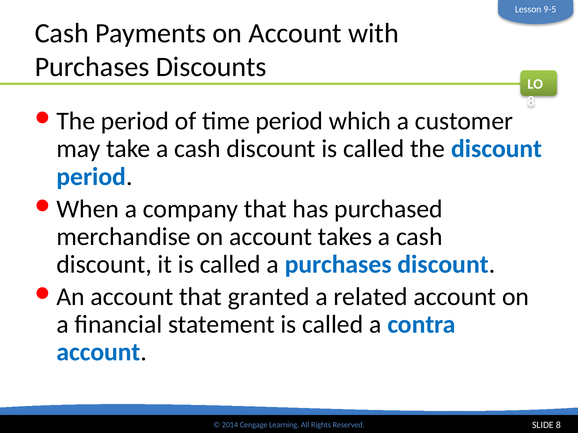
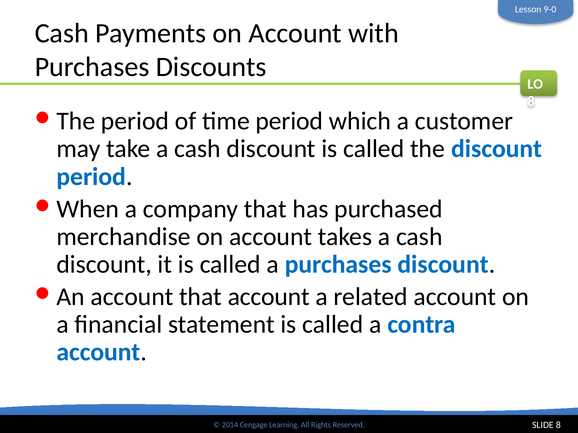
9-5: 9-5 -> 9-0 (550, 9)
that granted: granted -> account (269, 297)
